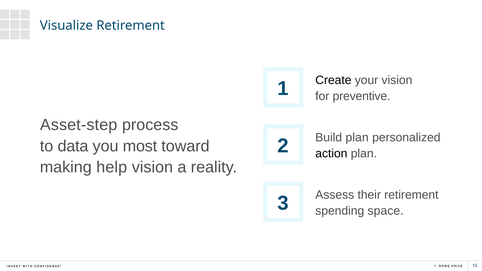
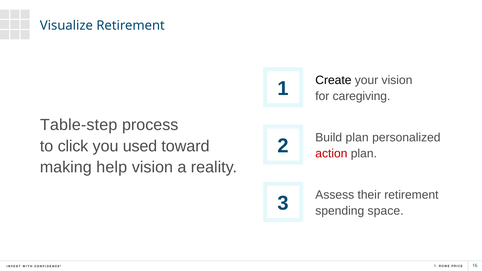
preventive: preventive -> caregiving (361, 96)
Asset-step: Asset-step -> Table-step (79, 125)
data: data -> click (73, 146)
most: most -> used (140, 146)
action colour: black -> red (331, 154)
